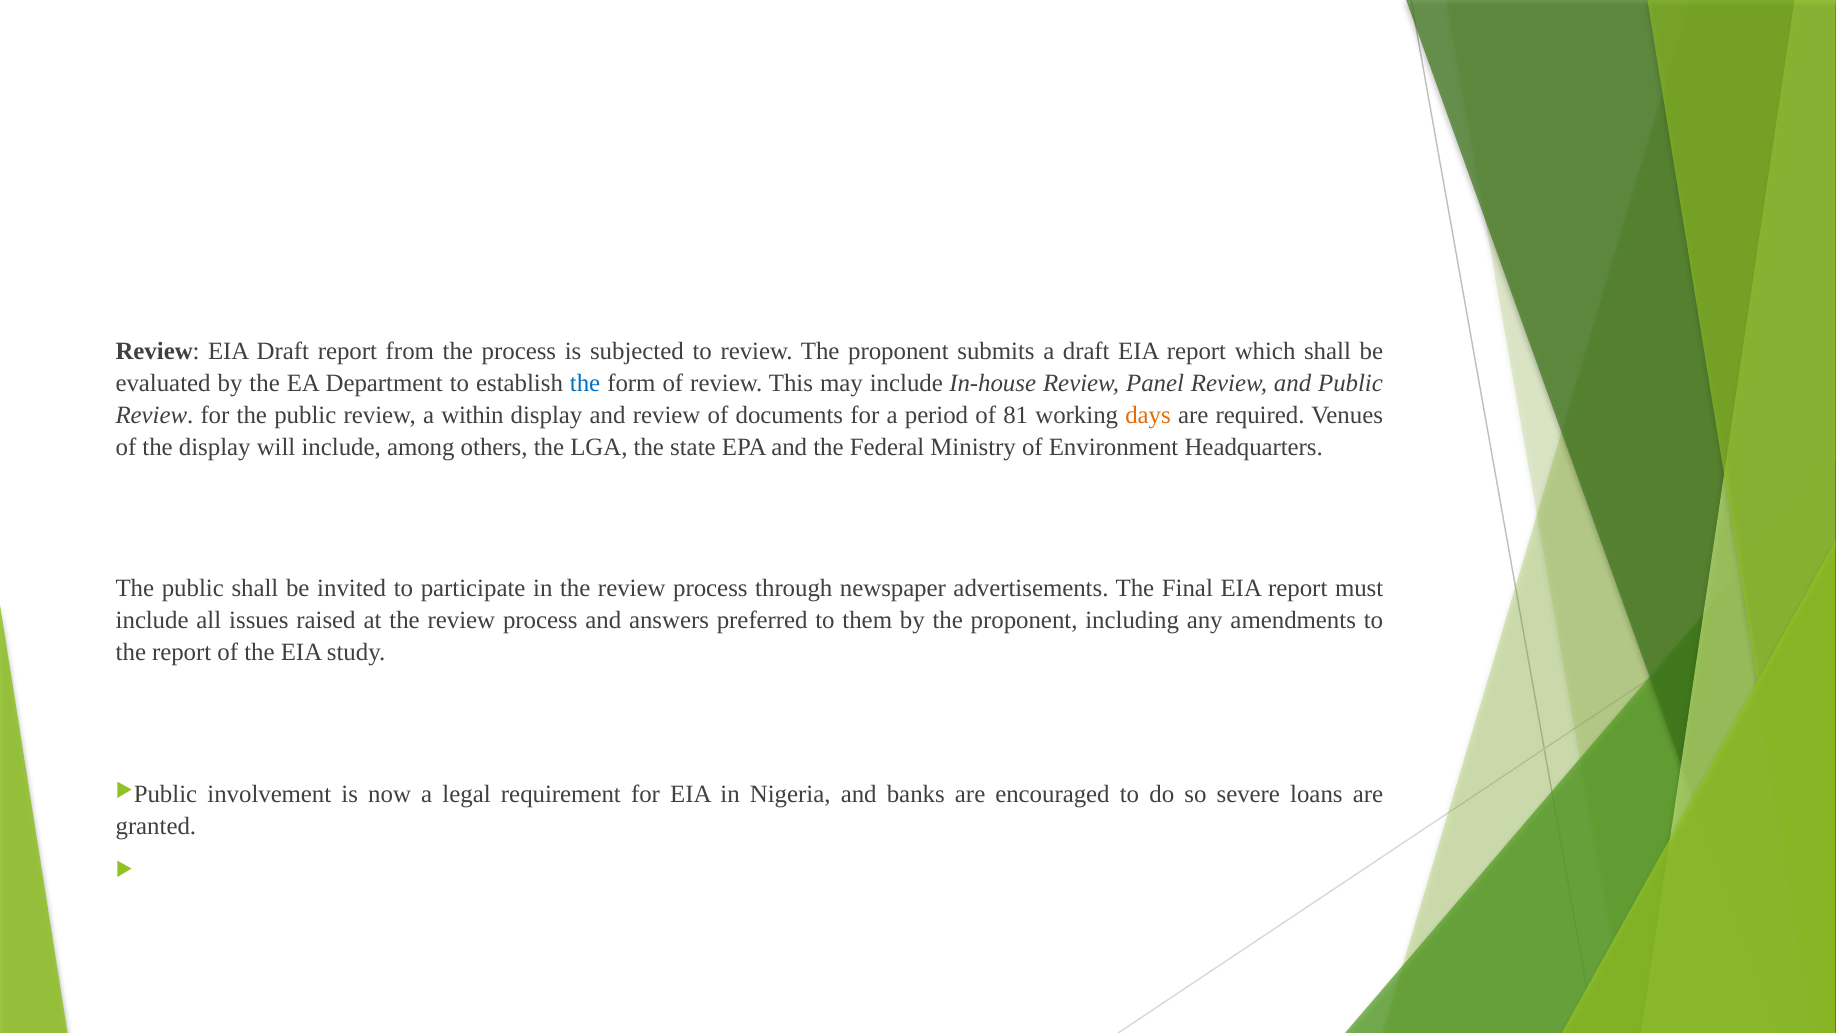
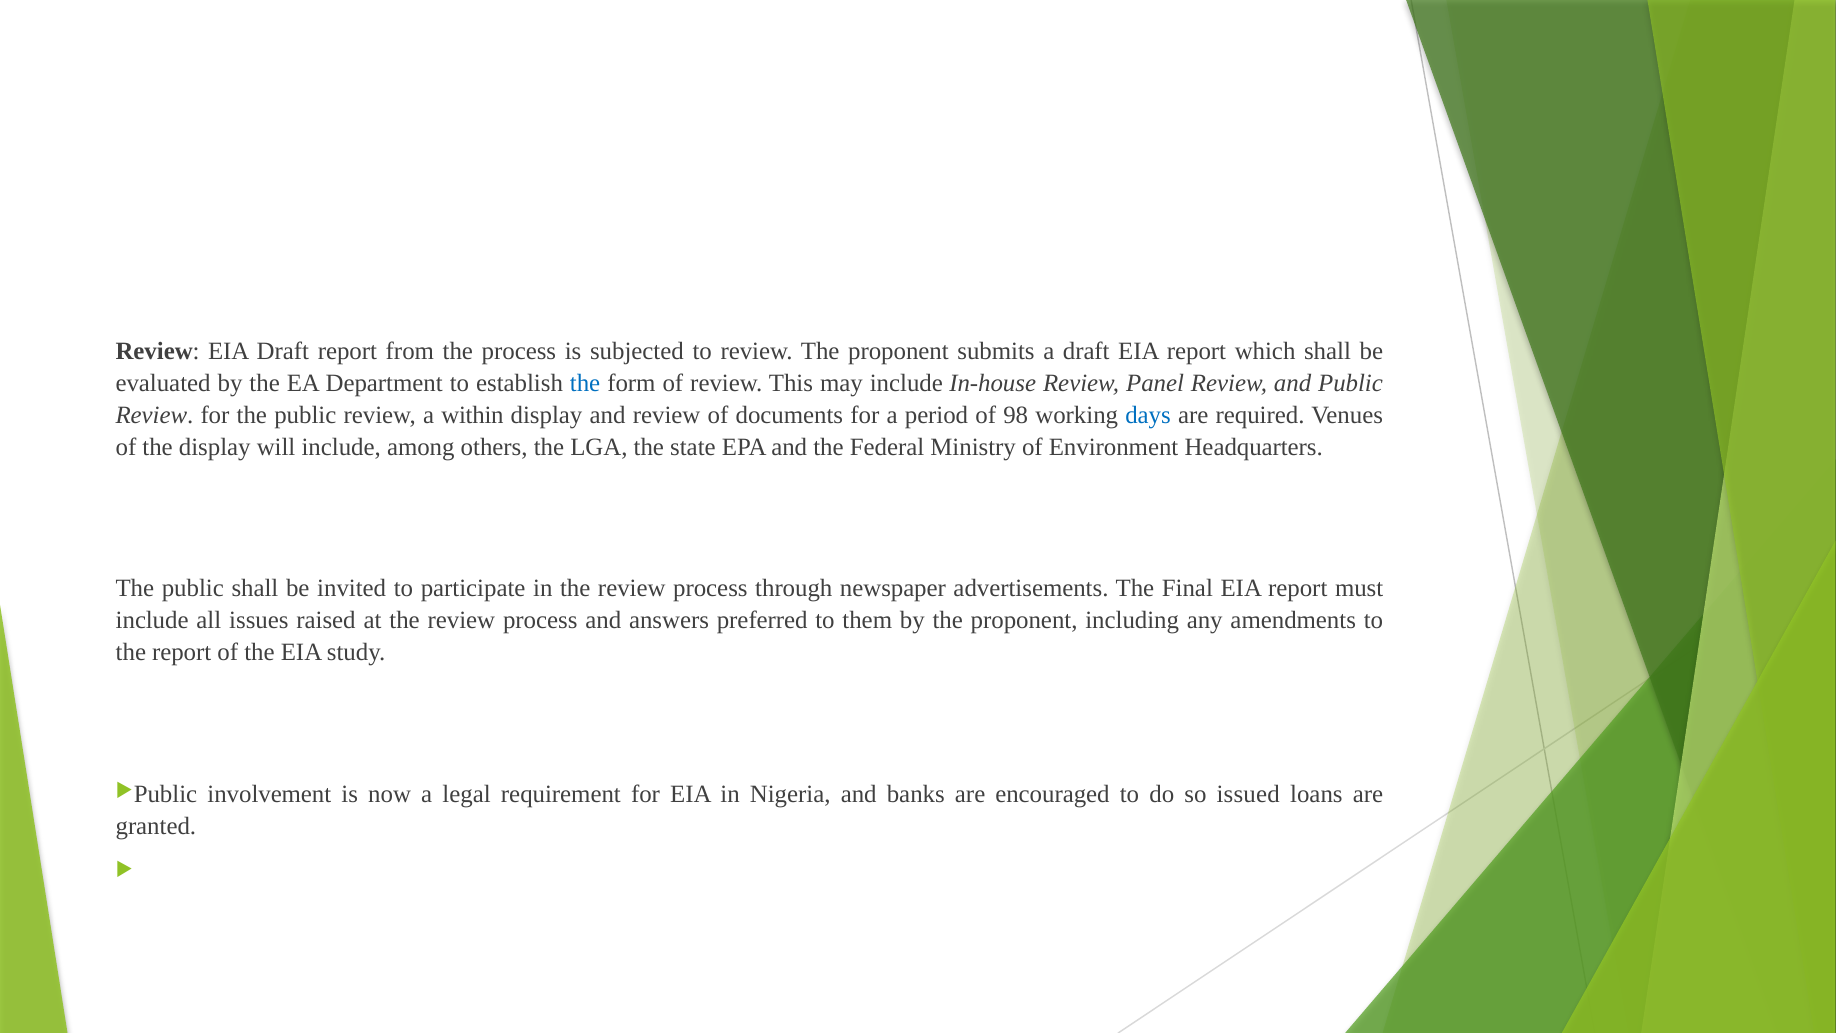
81: 81 -> 98 (1016, 415)
days colour: orange -> blue (1148, 415)
severe: severe -> issued (1248, 794)
